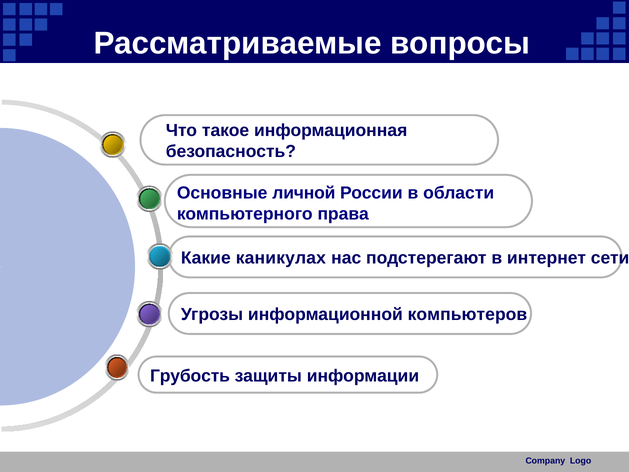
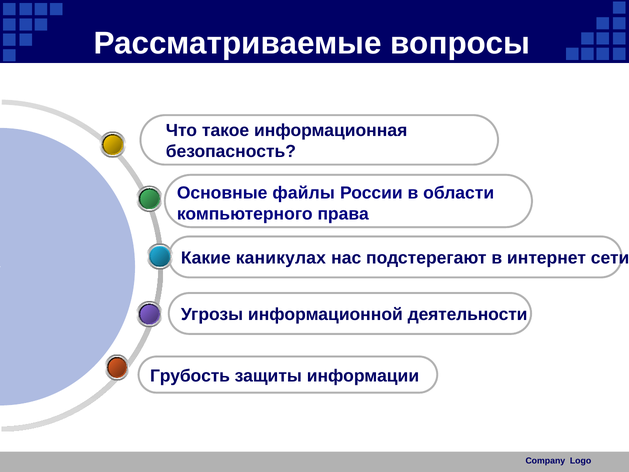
личной: личной -> файлы (304, 193)
компьютеров: компьютеров -> деятельности (468, 315)
